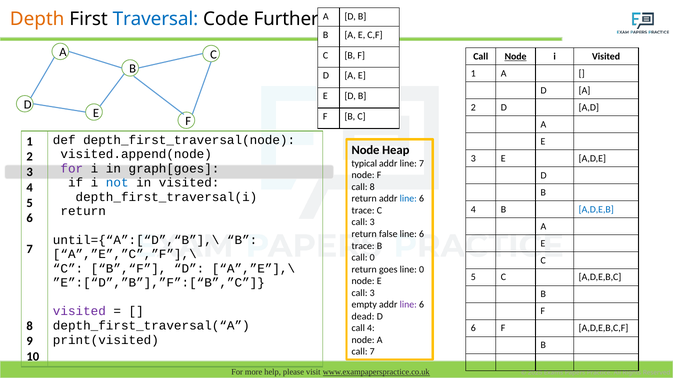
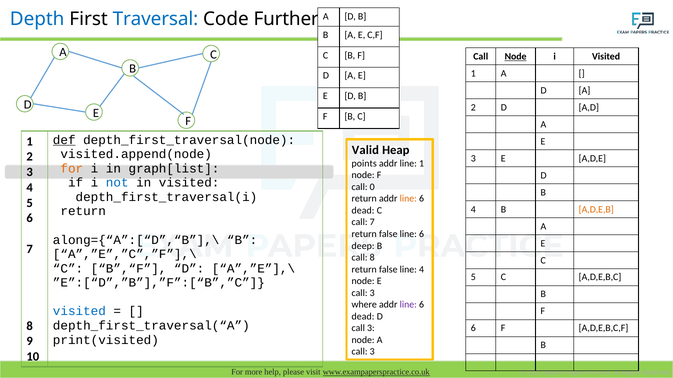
Depth colour: orange -> blue (37, 19)
def underline: none -> present (64, 140)
Node: Node -> Valid (365, 150)
typical: typical -> points (364, 164)
line 7: 7 -> 1 (422, 164)
for colour: purple -> orange (72, 169)
graph[goes: graph[goes -> graph[list (174, 169)
call 8: 8 -> 0 (372, 187)
line colour: blue -> orange (408, 199)
A,D,E,B colour: blue -> orange (596, 210)
trace: trace -> dead (363, 211)
3: 3 -> 7 (372, 223)
until={“A”:[“D”,“B”],\: until={“A”:[“D”,“B”],\ -> along={“A”:[“D”,“B”],\ (136, 240)
trace: trace -> deep (363, 246)
call 0: 0 -> 8 (372, 258)
goes: goes -> false (388, 270)
line 0: 0 -> 4 (422, 270)
empty: empty -> where (364, 305)
visited colour: purple -> blue (79, 312)
4: 4 -> 3 (371, 329)
7: 7 -> 3 (372, 352)
